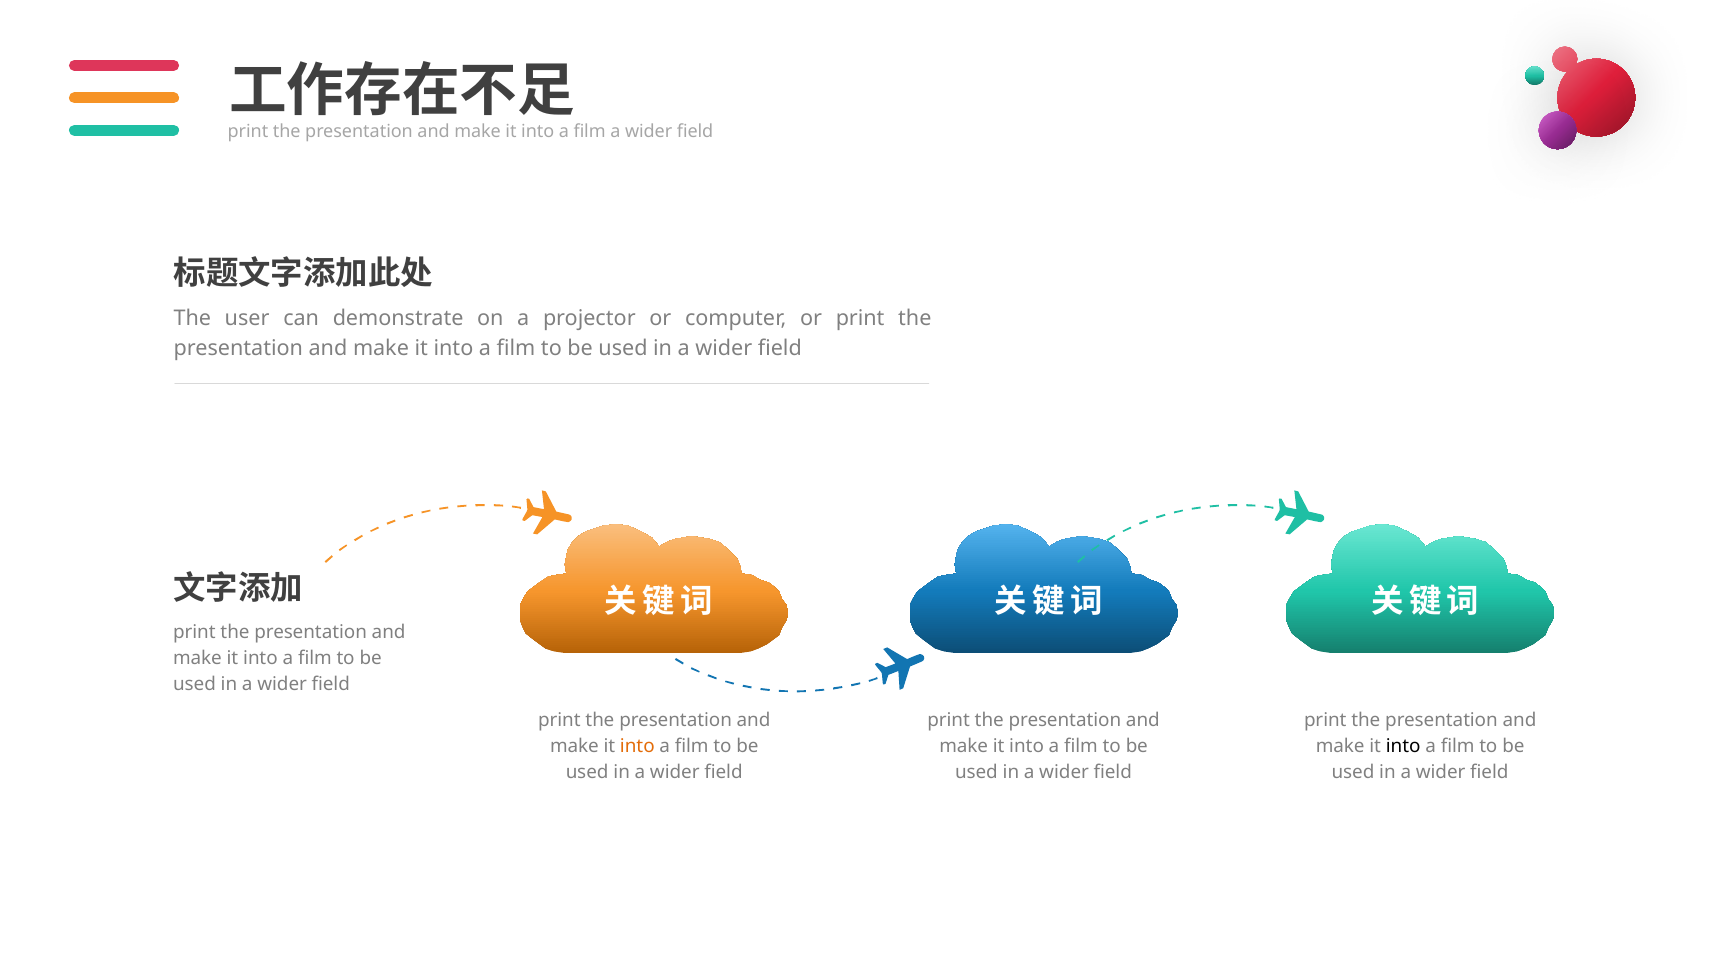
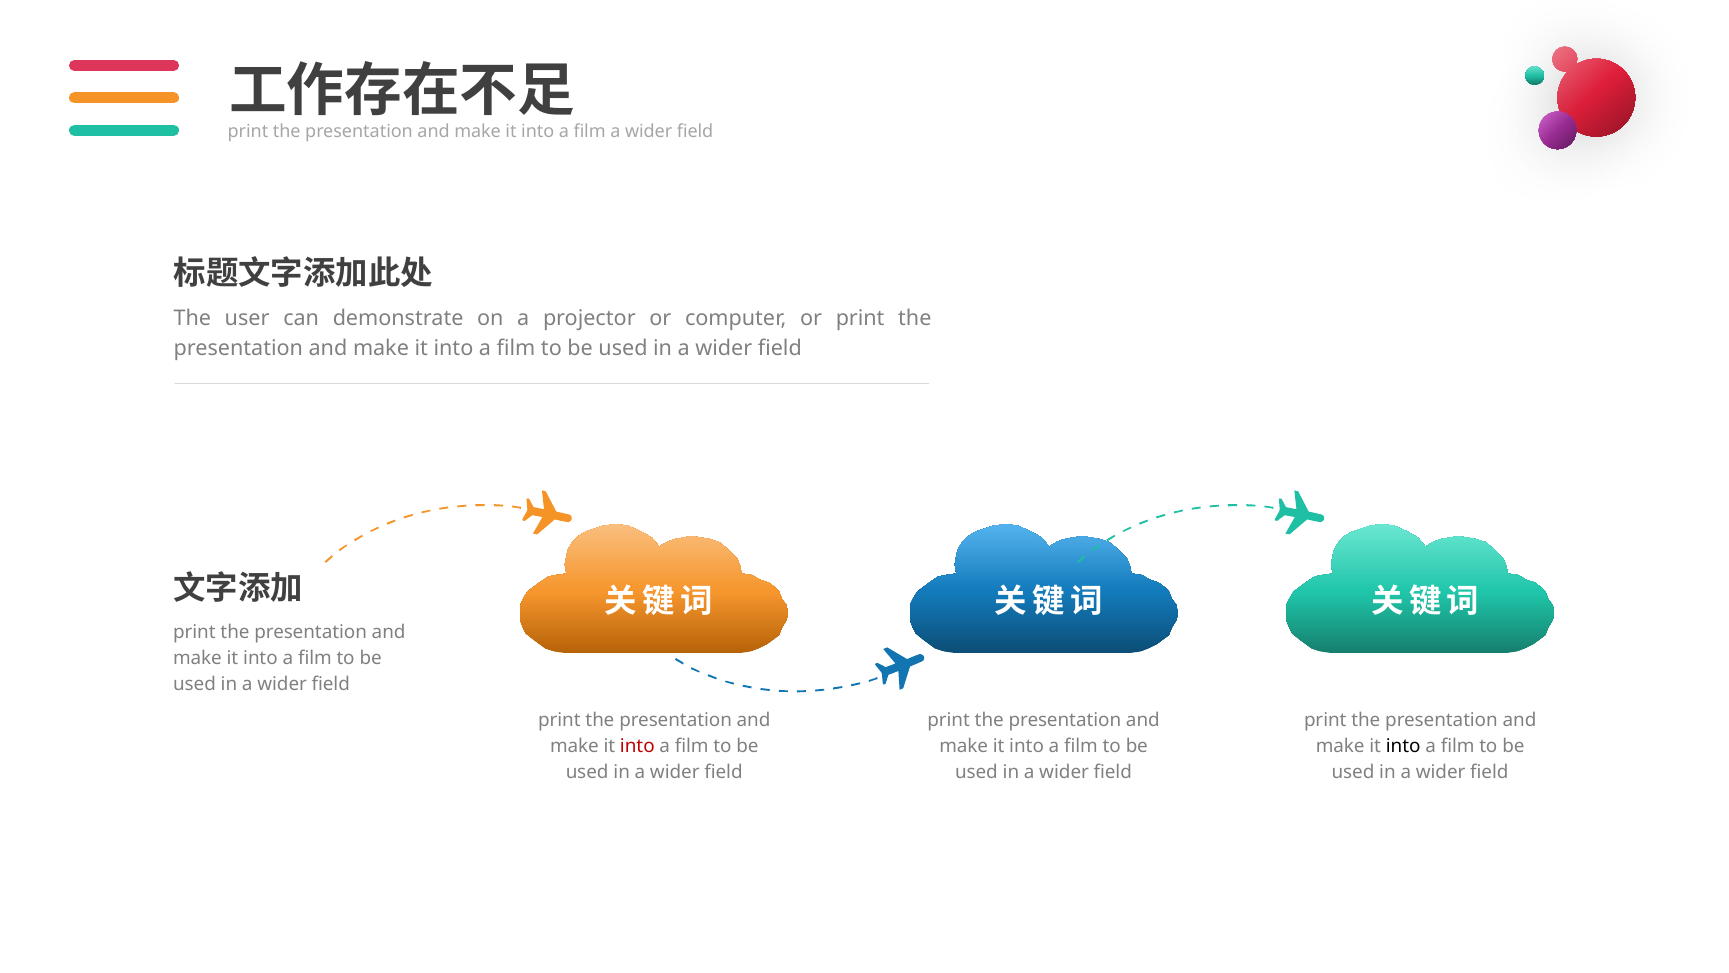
into colour: orange -> red (637, 746)
